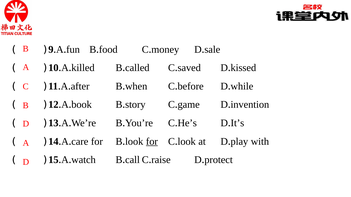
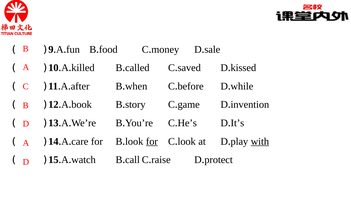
with underline: none -> present (260, 142)
